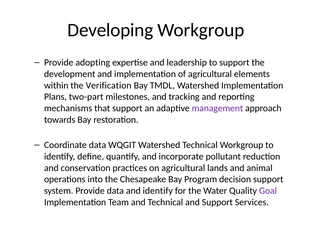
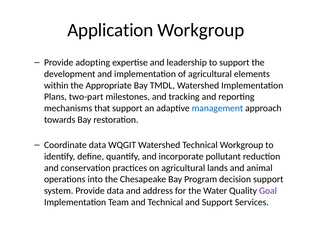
Developing: Developing -> Application (110, 30)
Verification: Verification -> Appropriate (109, 85)
management colour: purple -> blue (217, 108)
and identify: identify -> address (158, 191)
